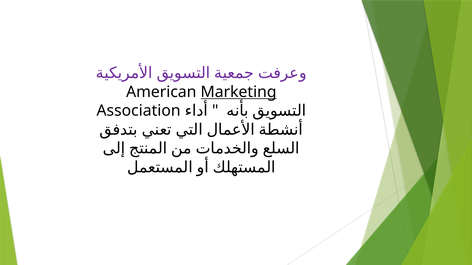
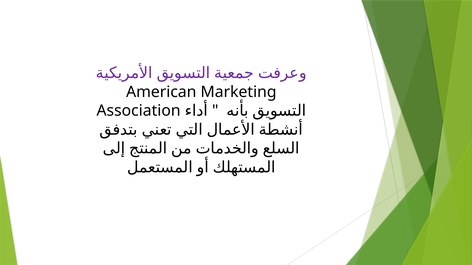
Marketing underline: present -> none (239, 92)
